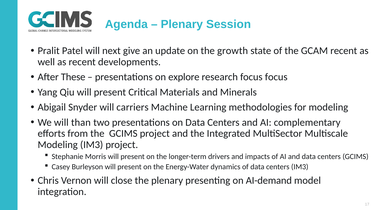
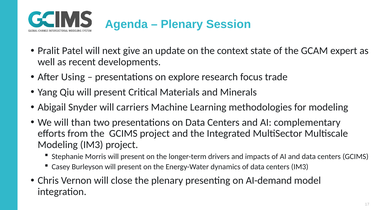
growth: growth -> context (233, 51)
GCAM recent: recent -> expert (344, 51)
These: These -> Using (73, 77)
focus focus: focus -> trade (276, 77)
